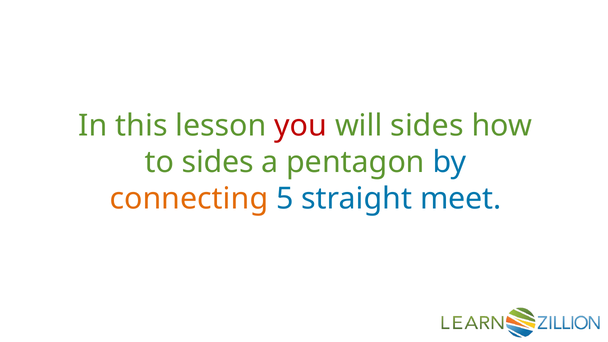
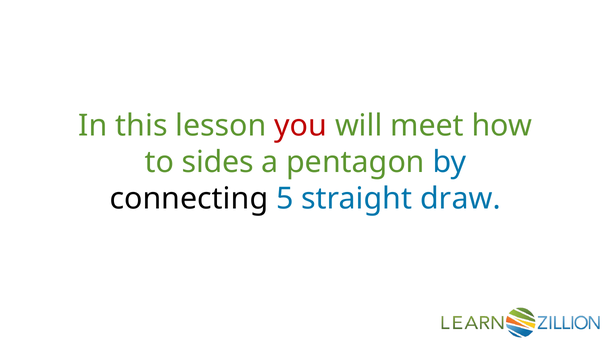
will sides: sides -> meet (427, 126)
connecting colour: orange -> black (189, 199)
meet: meet -> draw (460, 199)
